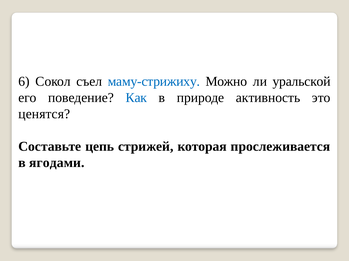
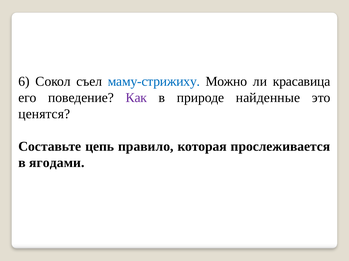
уральской: уральской -> красавица (302, 82)
Как colour: blue -> purple (136, 98)
активность: активность -> найденные (268, 98)
стрижей: стрижей -> правило (146, 147)
